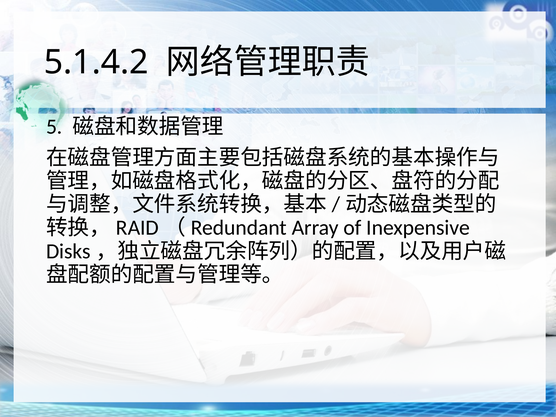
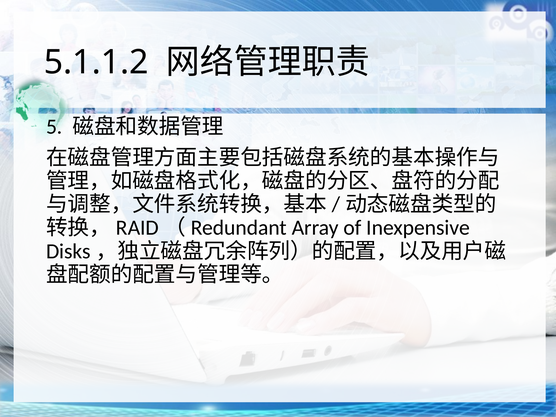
5.1.4.2: 5.1.4.2 -> 5.1.1.2 (96, 62)
